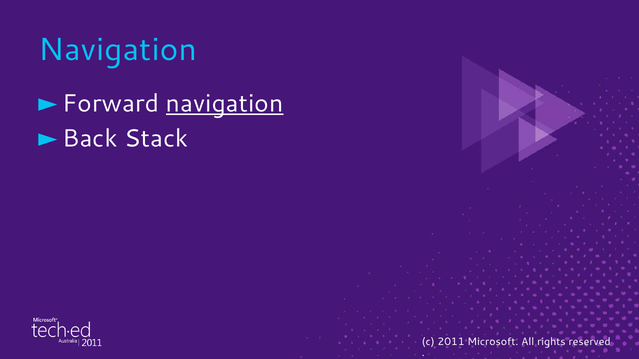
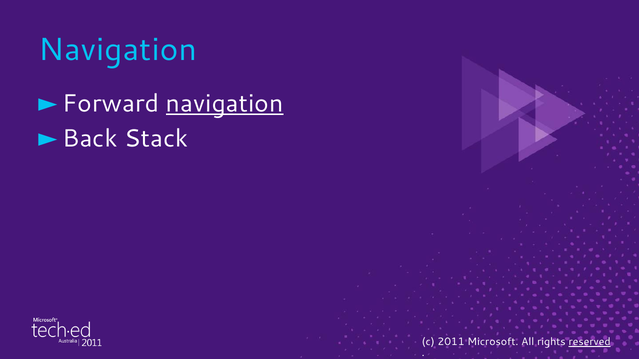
reserved underline: none -> present (590, 342)
